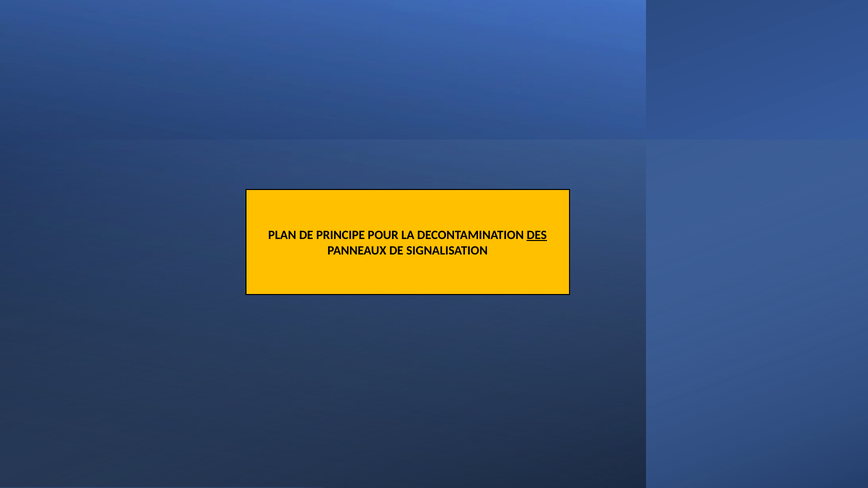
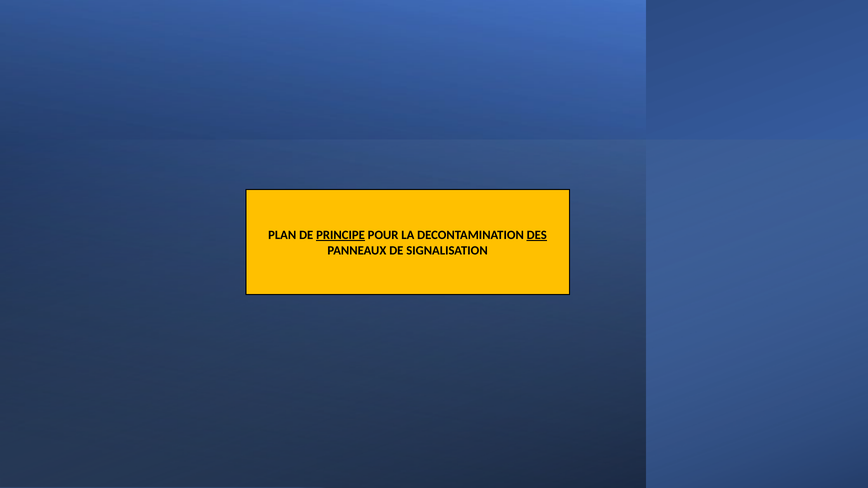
PRINCIPE underline: none -> present (341, 235)
